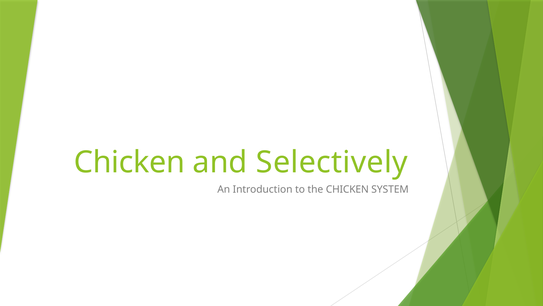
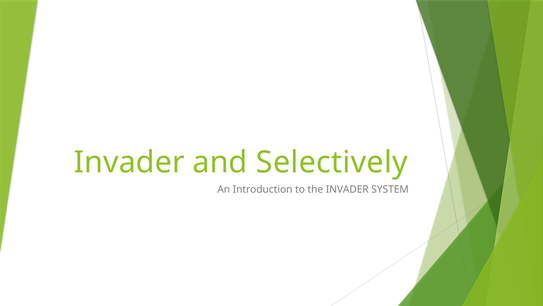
Chicken: Chicken -> Invader (129, 162)
the CHICKEN: CHICKEN -> INVADER (347, 189)
